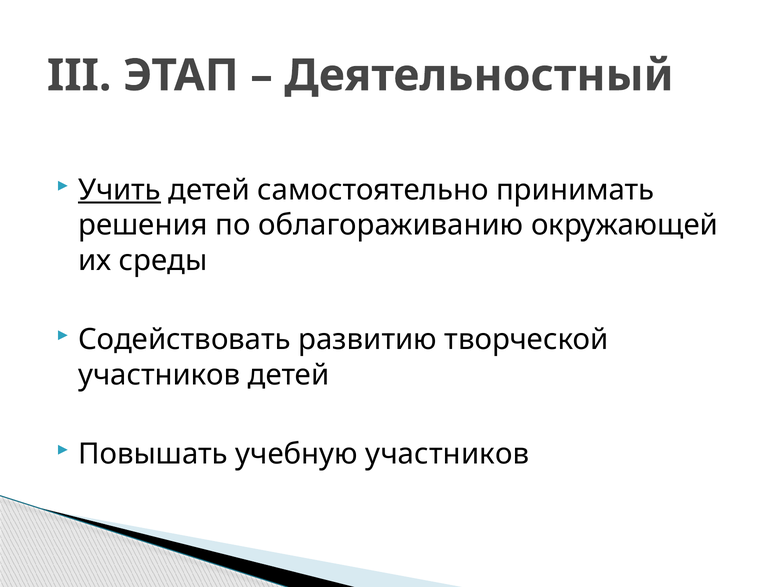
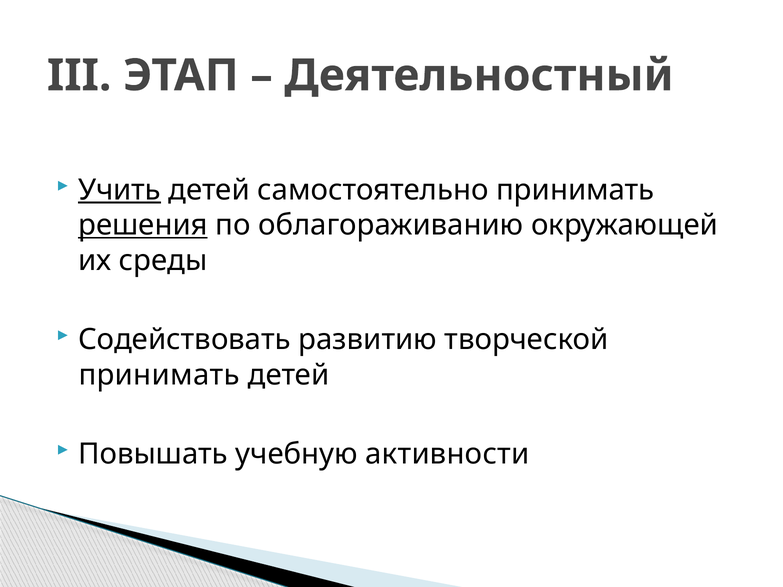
решения underline: none -> present (143, 225)
участников: участников -> принимать (159, 375)
учебную участников: участников -> активности (447, 454)
